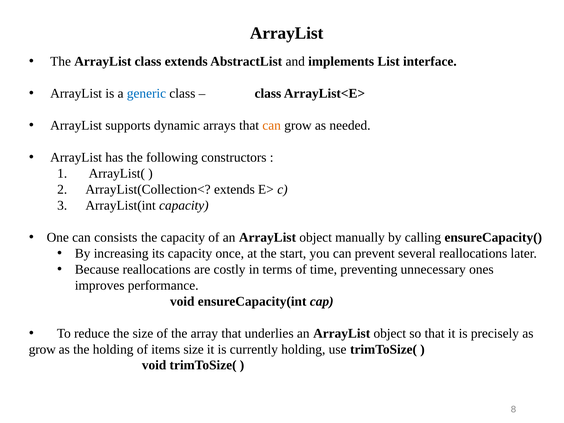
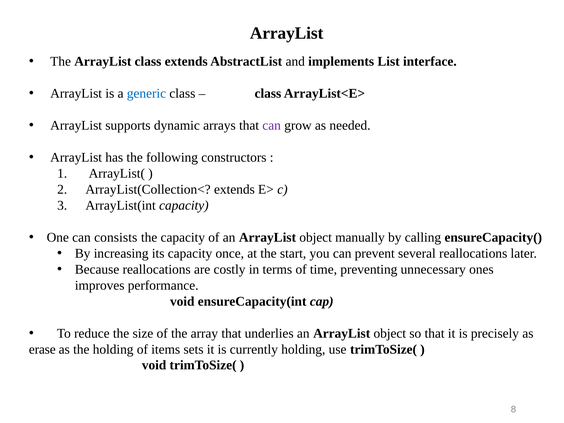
can colour: orange -> purple (272, 125)
grow: grow -> erase (42, 349)
items size: size -> sets (194, 349)
